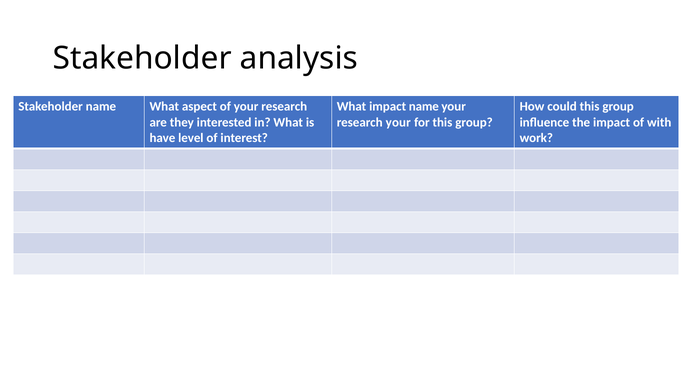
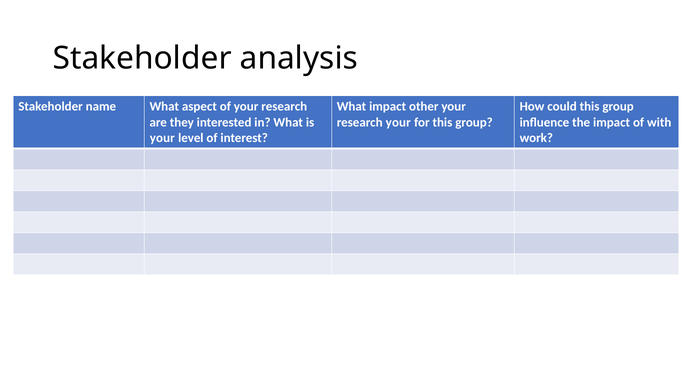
impact name: name -> other (424, 107)
have: have -> your (162, 138)
